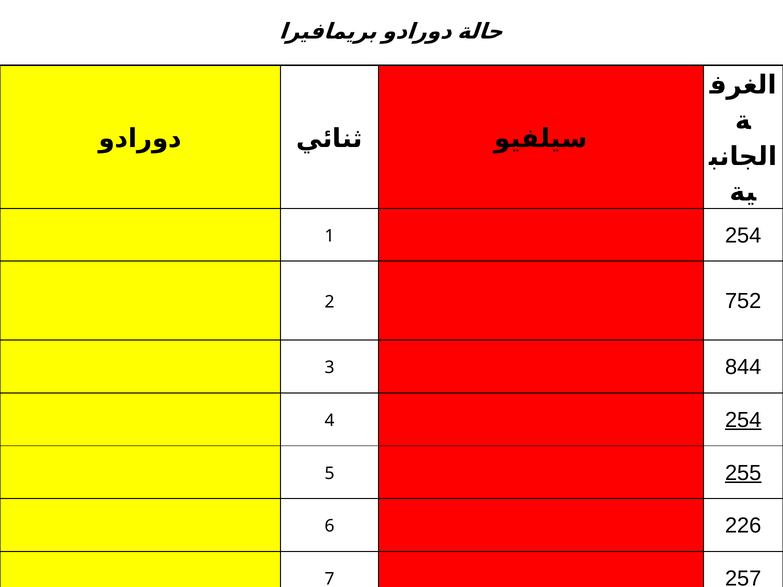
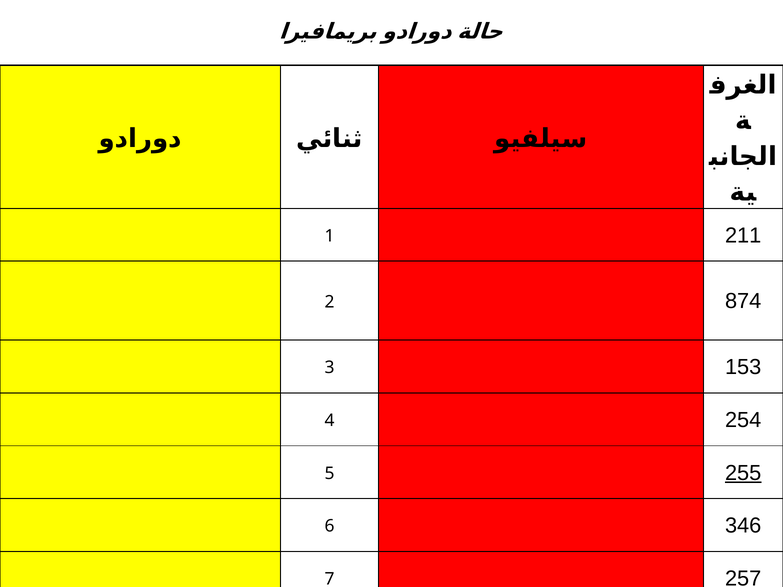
1 254: 254 -> 211 (743, 236)
752: 752 -> 874 (743, 301)
844: 844 -> 153 (743, 367)
254 underline: present -> none (743, 420)
226: 226 -> 346 (743, 526)
